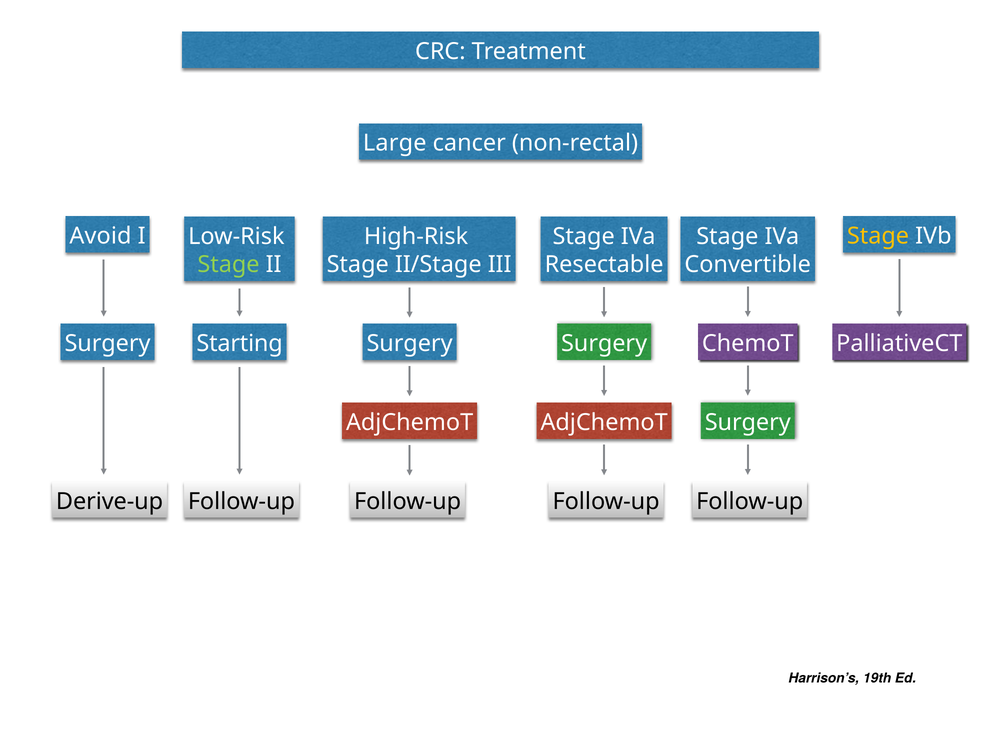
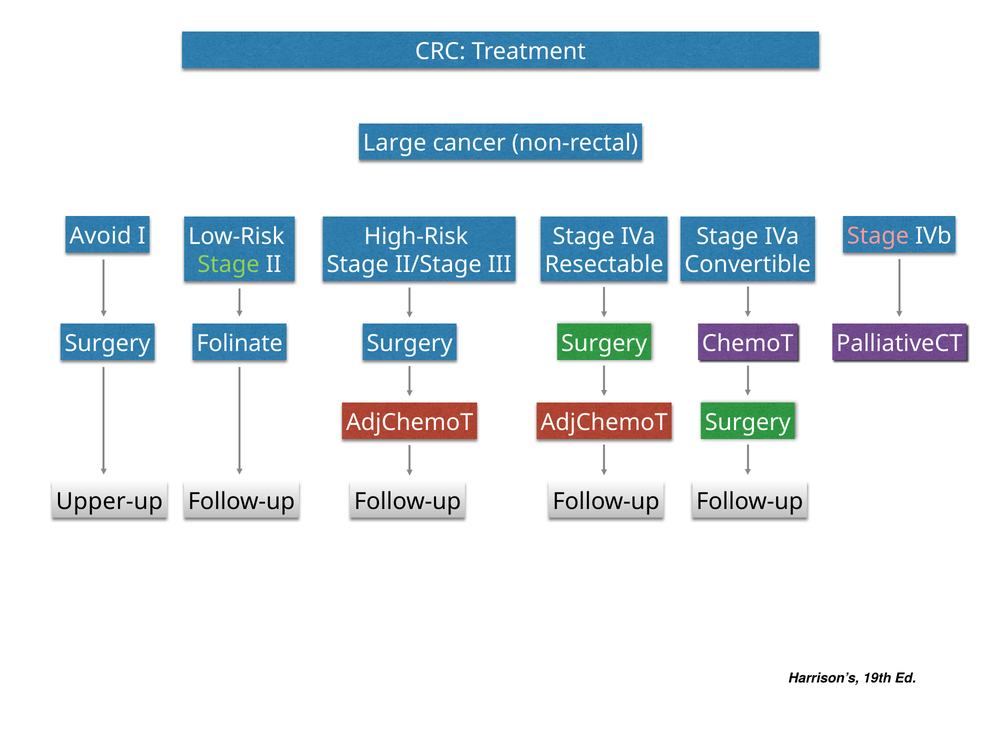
Stage colour: yellow -> pink (878, 236)
Starting: Starting -> Folinate (240, 343)
Derive-up: Derive-up -> Upper-up (109, 501)
